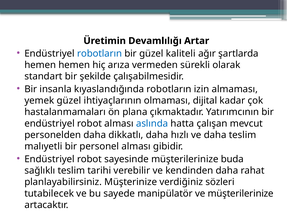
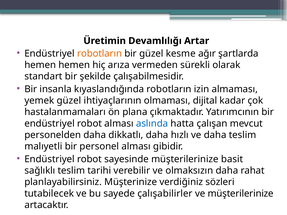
robotların colour: blue -> orange (100, 54)
kaliteli: kaliteli -> kesme (181, 54)
buda: buda -> basit (232, 159)
kendinden: kendinden -> olmaksızın (189, 171)
manipülatör: manipülatör -> çalışabilirler (165, 194)
